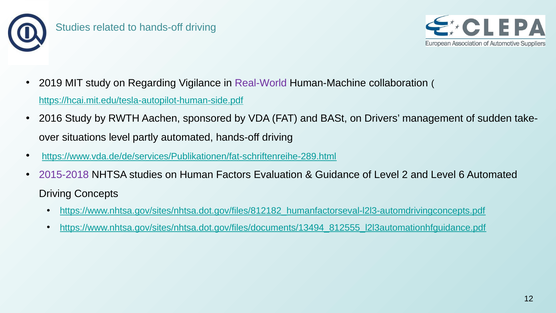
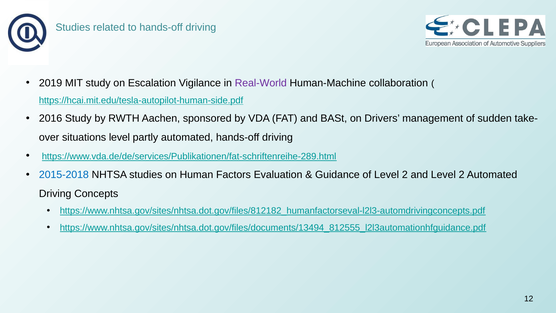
Regarding: Regarding -> Escalation (152, 83)
2015-2018 colour: purple -> blue (64, 175)
and Level 6: 6 -> 2 (462, 175)
